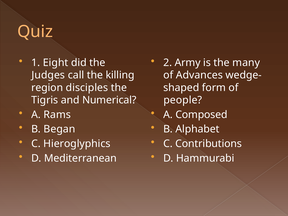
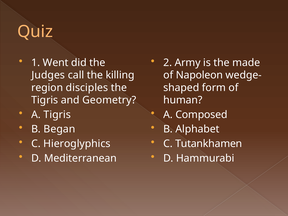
Eight: Eight -> Went (56, 63)
many: many -> made (246, 63)
Advances: Advances -> Napoleon (199, 75)
Numerical: Numerical -> Geometry (109, 100)
people: people -> human (183, 100)
A Rams: Rams -> Tigris (57, 115)
Contributions: Contributions -> Tutankhamen (209, 144)
